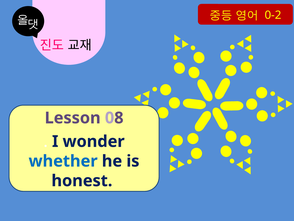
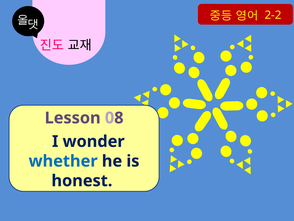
0-2: 0-2 -> 2-2 (273, 15)
